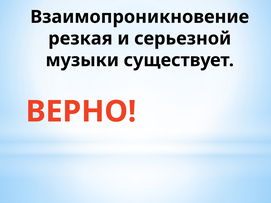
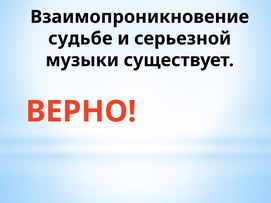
резкая: резкая -> судьбе (80, 39)
